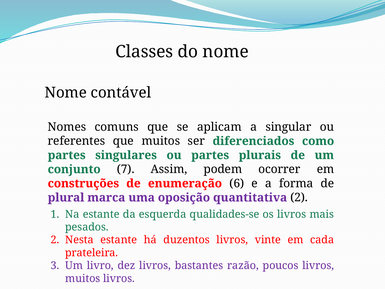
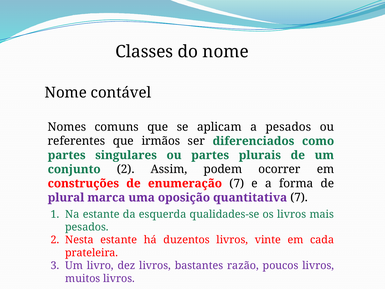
a singular: singular -> pesados (288, 127)
que muitos: muitos -> irmãos (161, 141)
conjunto 7: 7 -> 2 (126, 169)
enumeração 6: 6 -> 7 (237, 183)
quantitativa 2: 2 -> 7 (299, 197)
